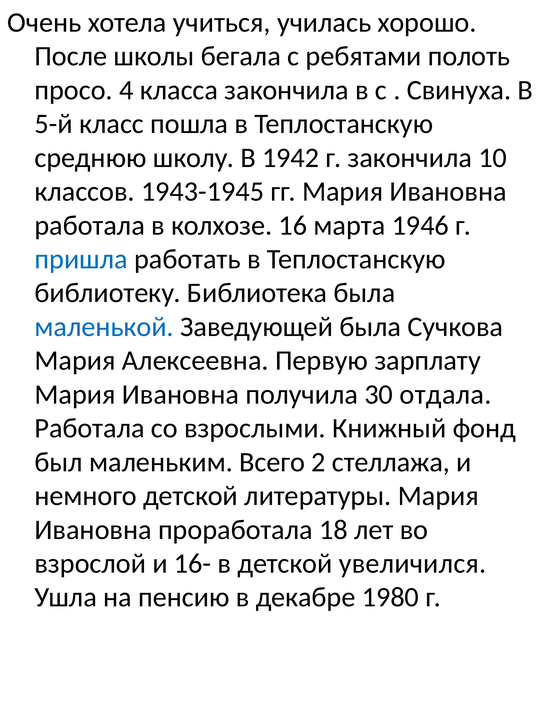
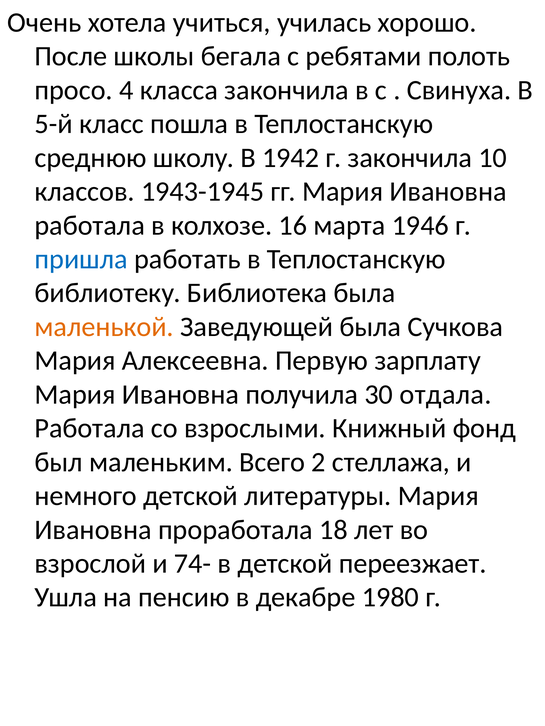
маленькой colour: blue -> orange (104, 327)
16-: 16- -> 74- (193, 564)
увеличился: увеличился -> переезжает (413, 564)
